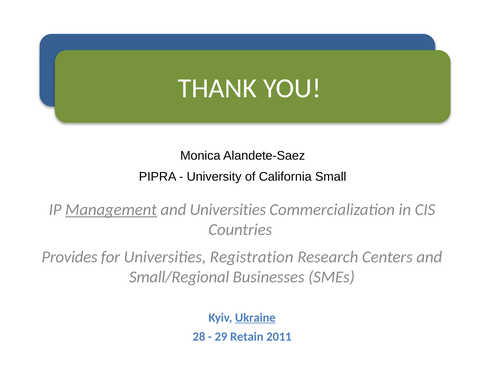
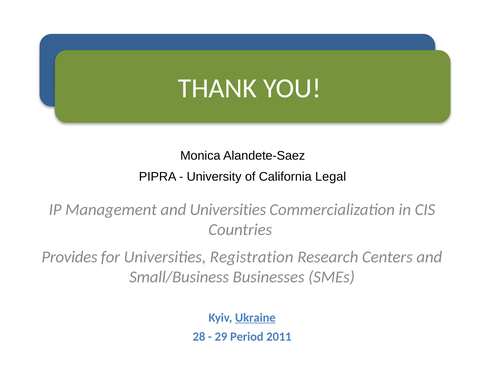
Small: Small -> Legal (331, 177)
Management underline: present -> none (111, 210)
Small/Regional: Small/Regional -> Small/Business (179, 277)
Retain: Retain -> Period (247, 337)
